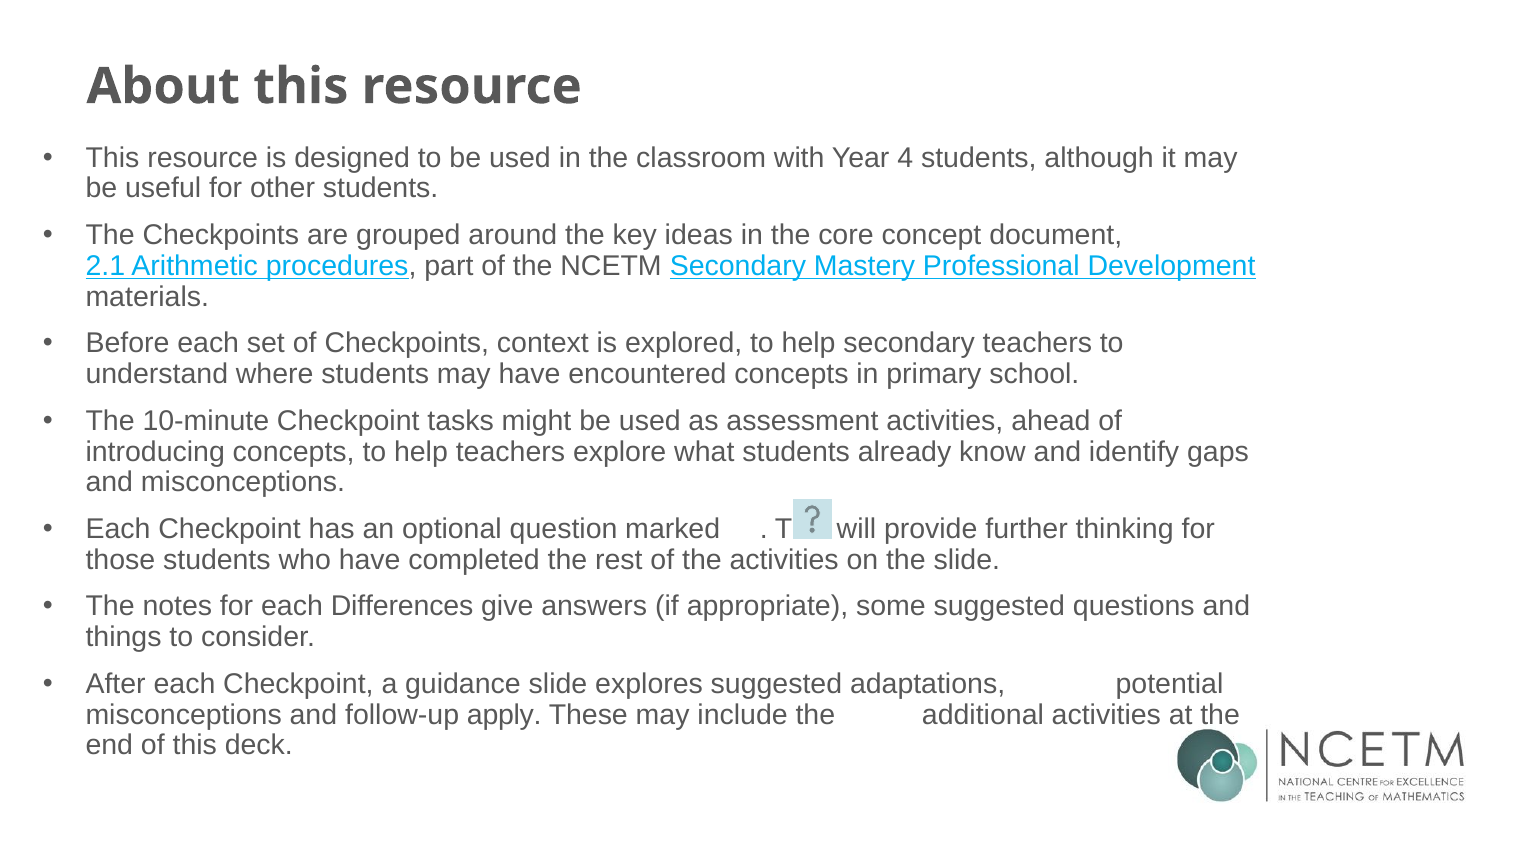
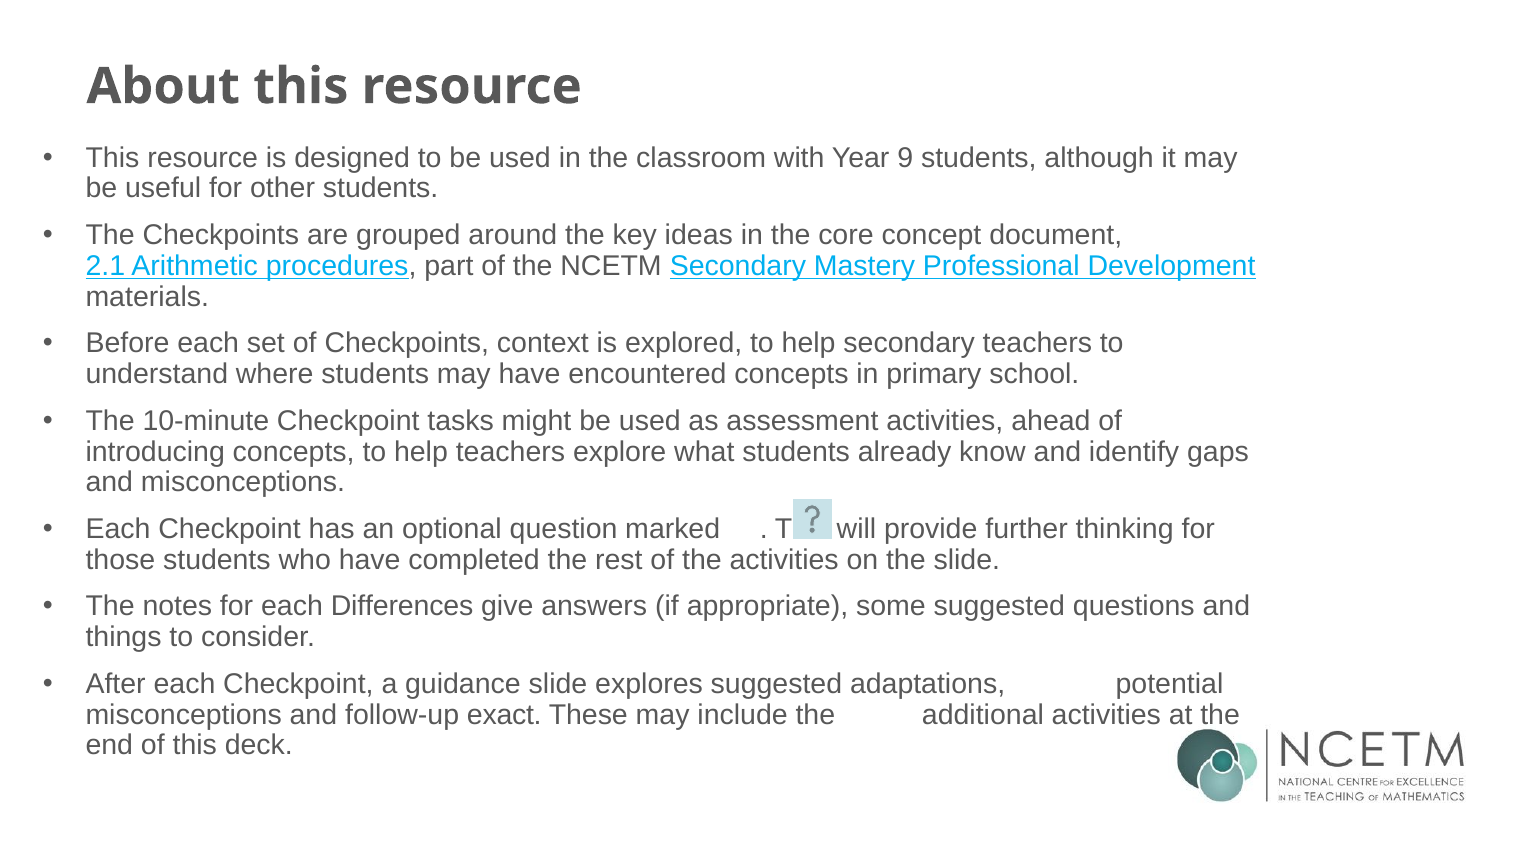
4: 4 -> 9 (905, 158)
apply: apply -> exact (504, 715)
